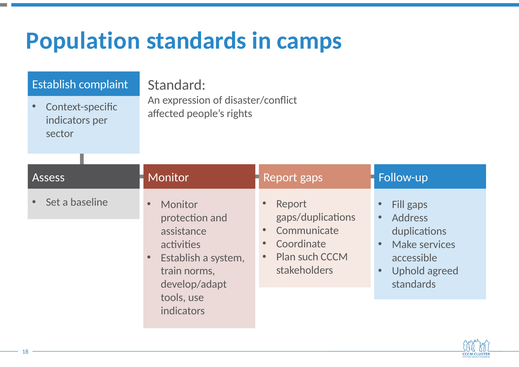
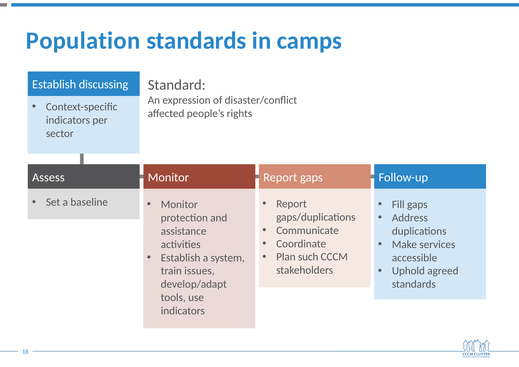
complaint: complaint -> discussing (103, 85)
norms: norms -> issues (199, 271)
